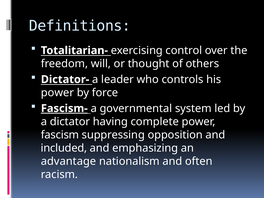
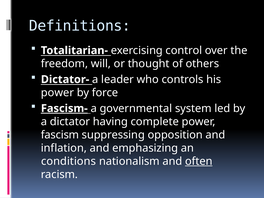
included: included -> inflation (64, 148)
advantage: advantage -> conditions (68, 161)
often underline: none -> present (199, 161)
